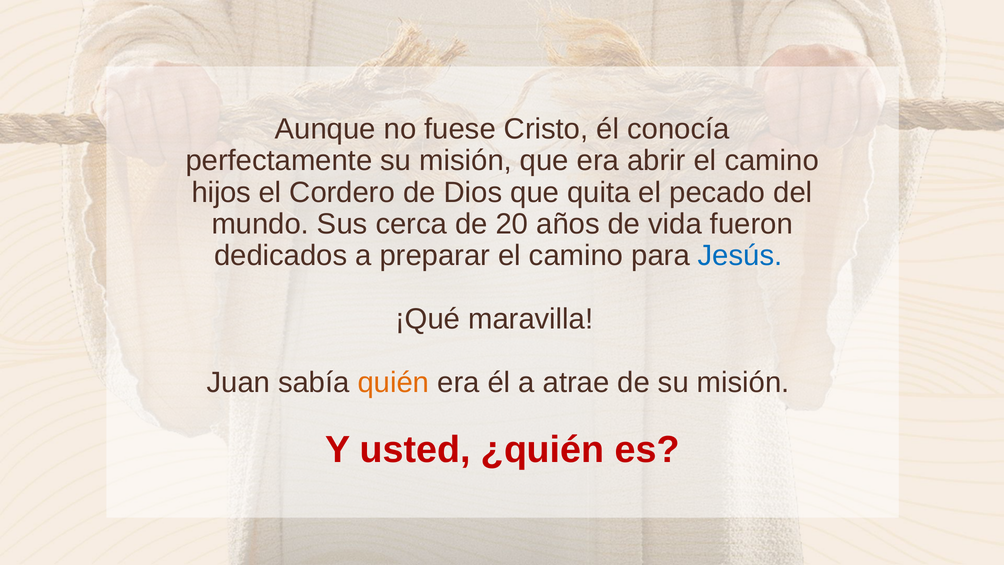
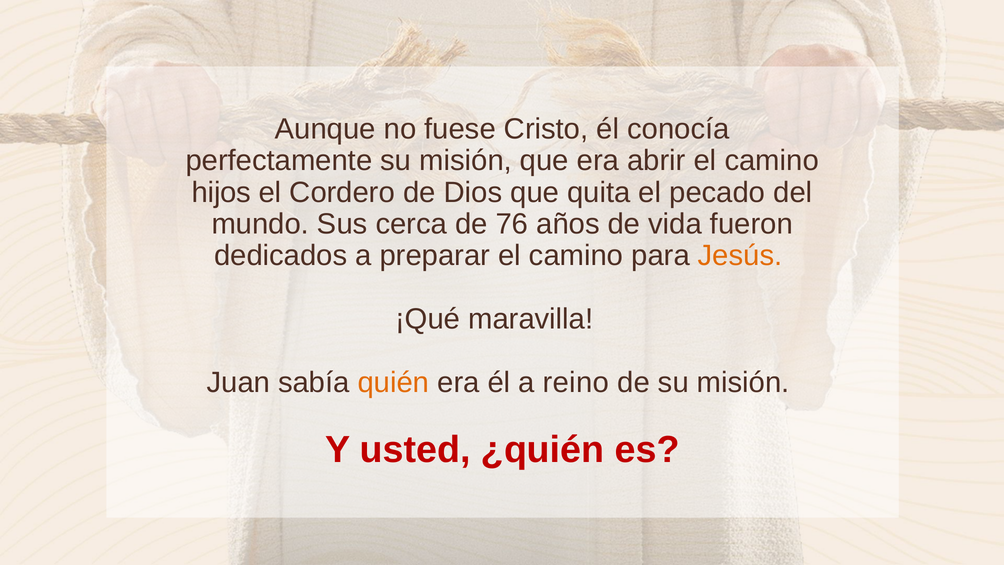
20: 20 -> 76 (512, 224)
Jesús colour: blue -> orange (740, 256)
atrae: atrae -> reino (576, 382)
